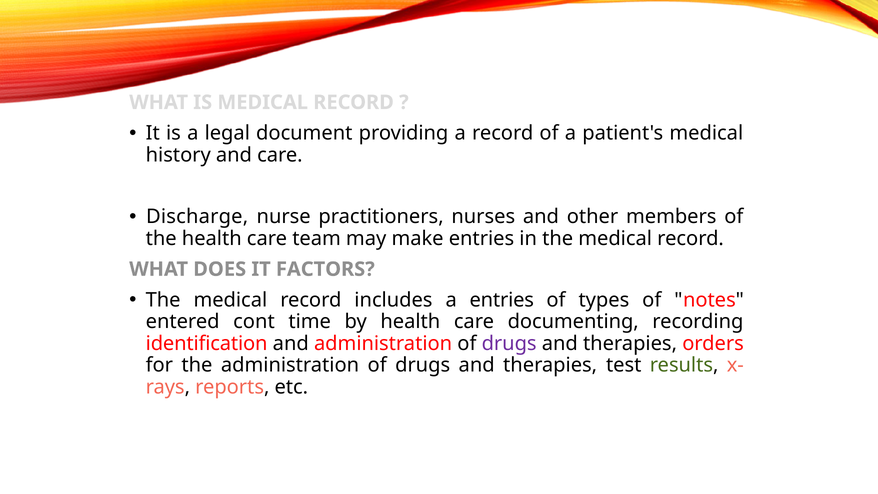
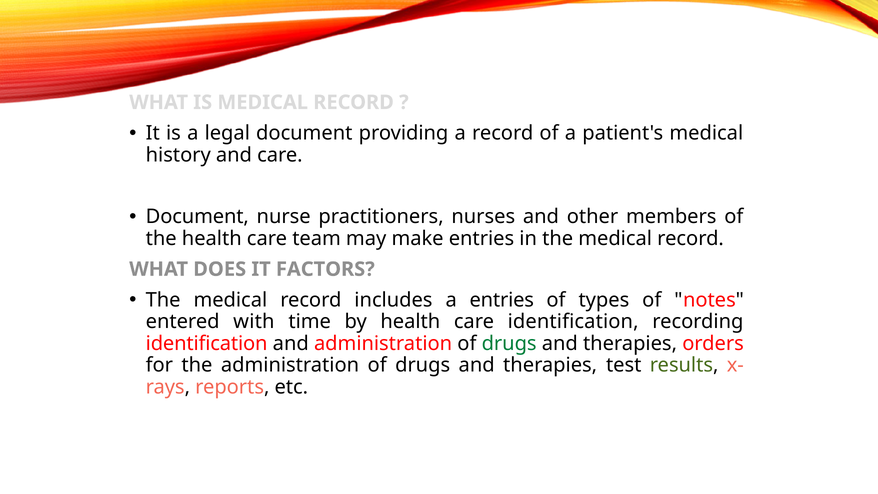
Discharge: Discharge -> Document (197, 217)
cont: cont -> with (254, 322)
care documenting: documenting -> identification (573, 322)
drugs colour: purple -> green (509, 343)
